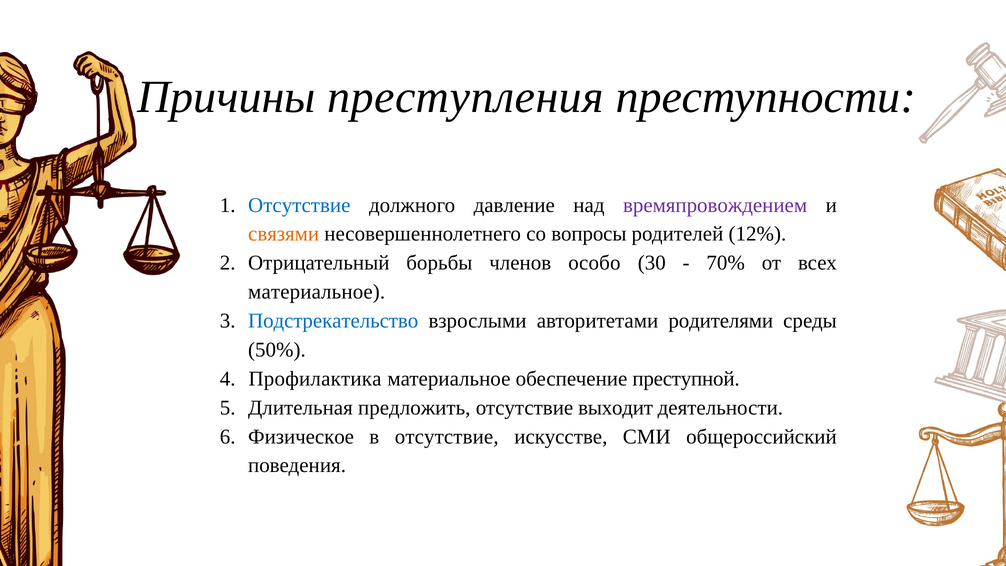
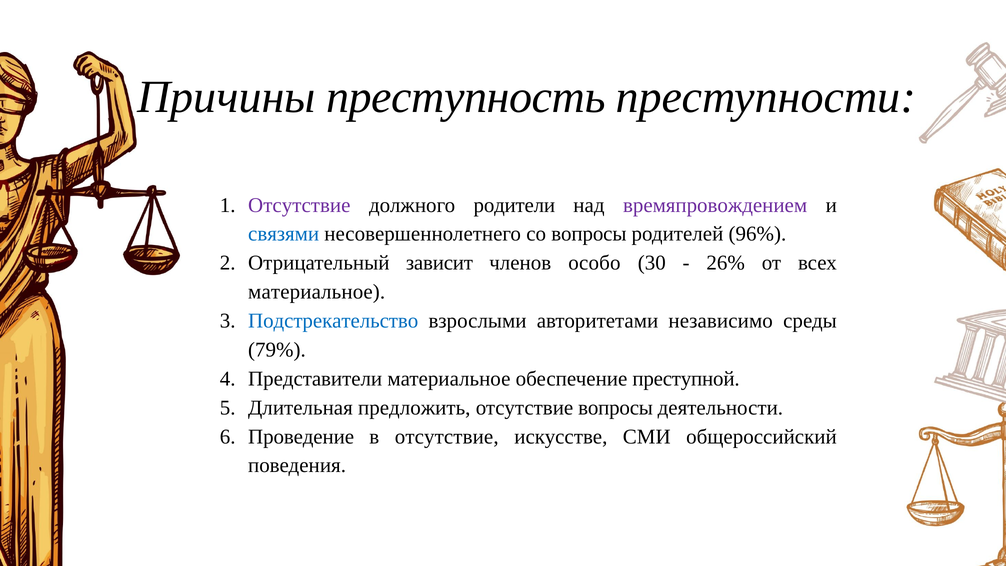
преступления: преступления -> преступность (466, 97)
Отсутствие colour: blue -> purple (299, 205)
давление: давление -> родители (514, 205)
связями colour: orange -> blue (284, 234)
12%: 12% -> 96% (757, 234)
борьбы: борьбы -> зависит (439, 263)
70%: 70% -> 26% (726, 263)
родителями: родителями -> независимо (721, 321)
50%: 50% -> 79% (277, 350)
Профилактика: Профилактика -> Представители (315, 379)
отсутствие выходит: выходит -> вопросы (616, 408)
Физическое: Физическое -> Проведение (301, 437)
